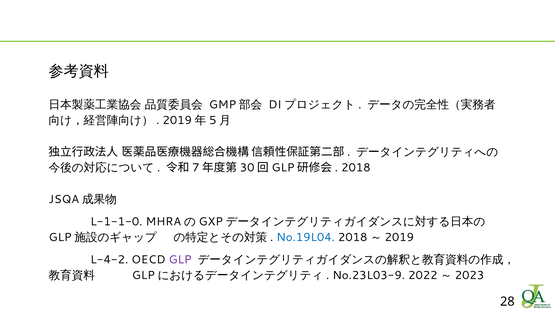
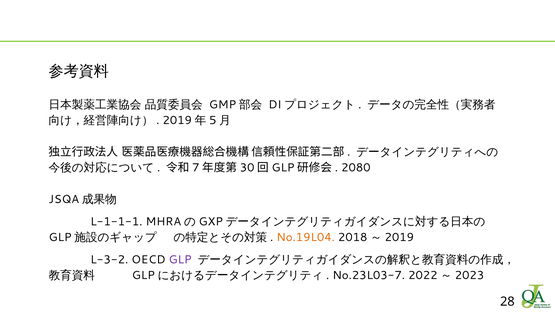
2018: 2018 -> 2080 (356, 168)
L-1-1-0: L-1-1-0 -> L-1-1-1 (116, 222)
No.19L04 colour: blue -> orange (306, 238)
L-4-2: L-4-2 -> L-3-2 (109, 260)
No.23L03-9: No.23L03-9 -> No.23L03-7 (369, 276)
